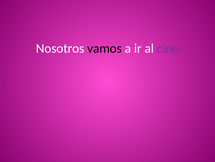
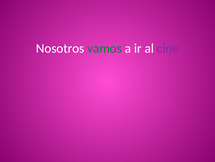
vamos colour: black -> green (105, 48)
